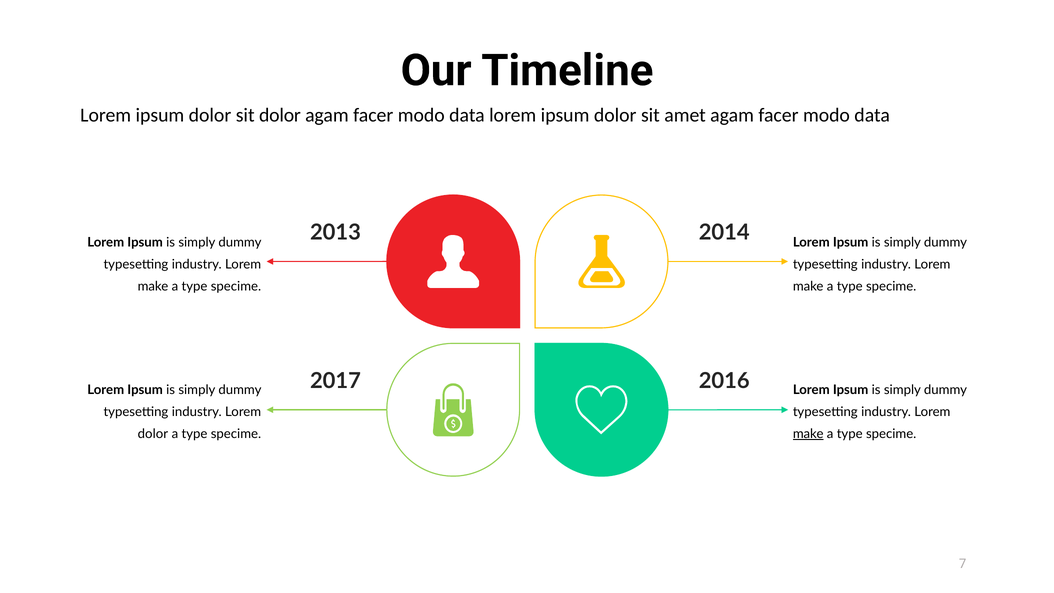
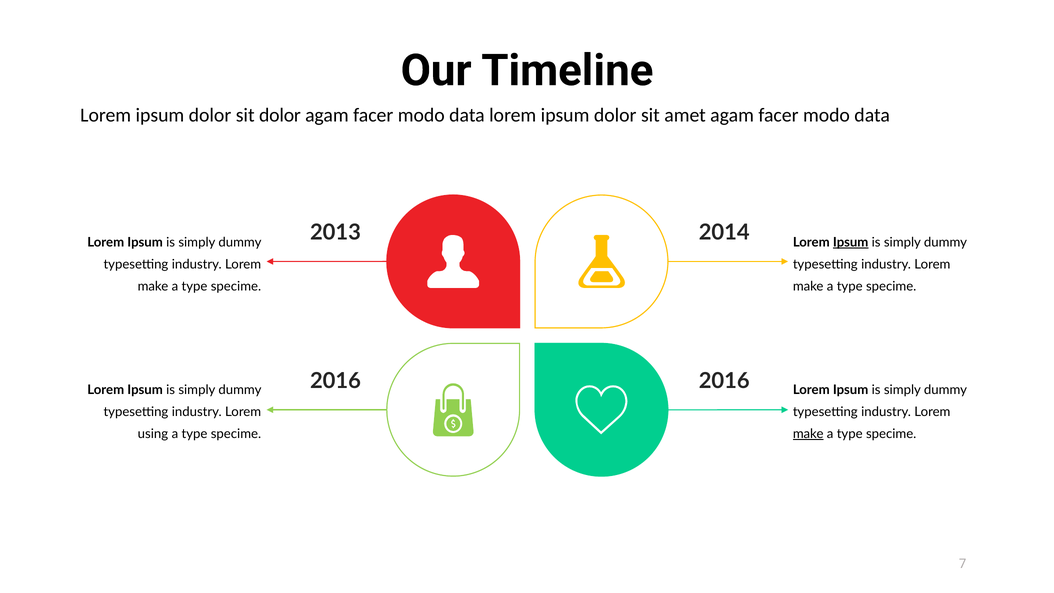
Ipsum underline: none -> present (851, 242)
2017: 2017 -> 2016 (335, 381)
dolor: dolor -> using (153, 434)
